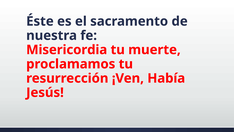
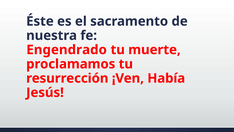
Misericordia: Misericordia -> Engendrado (67, 50)
